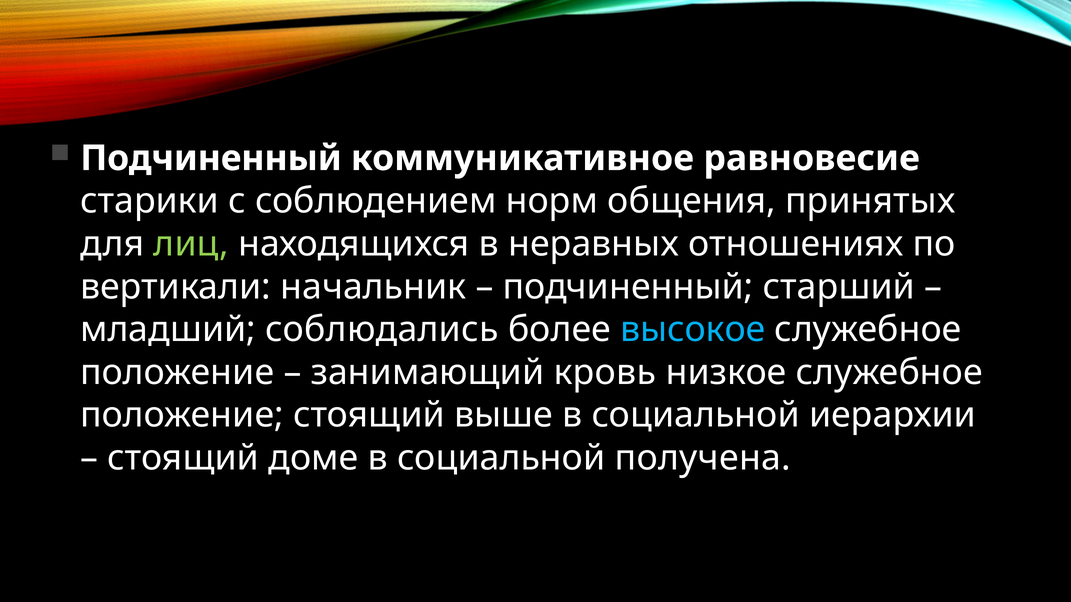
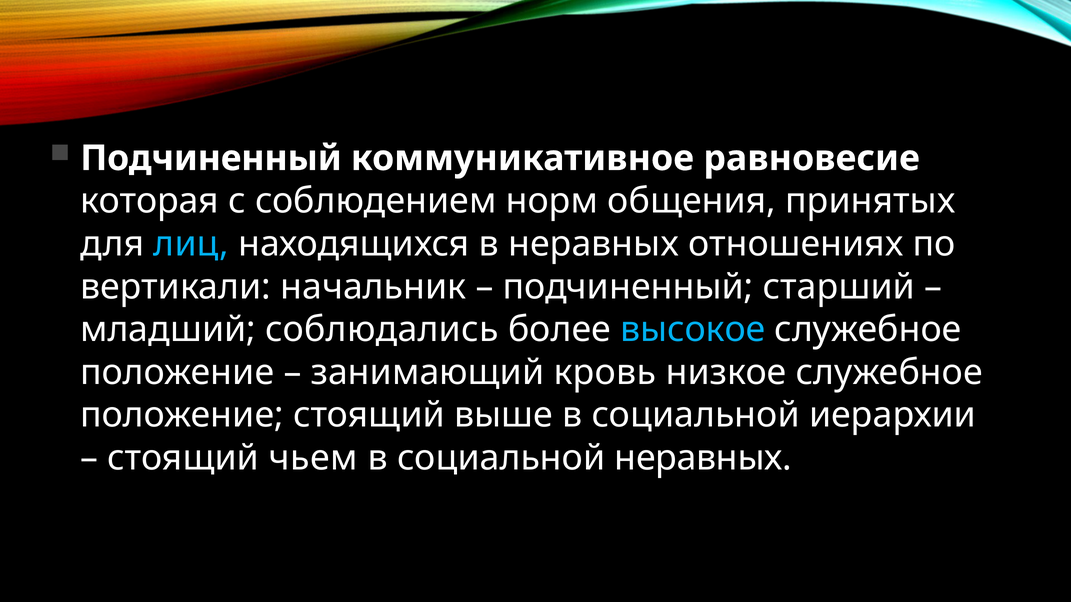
старики: старики -> которая (150, 201)
лиц colour: light green -> light blue (191, 244)
доме: доме -> чьем (313, 458)
социальной получена: получена -> неравных (703, 458)
